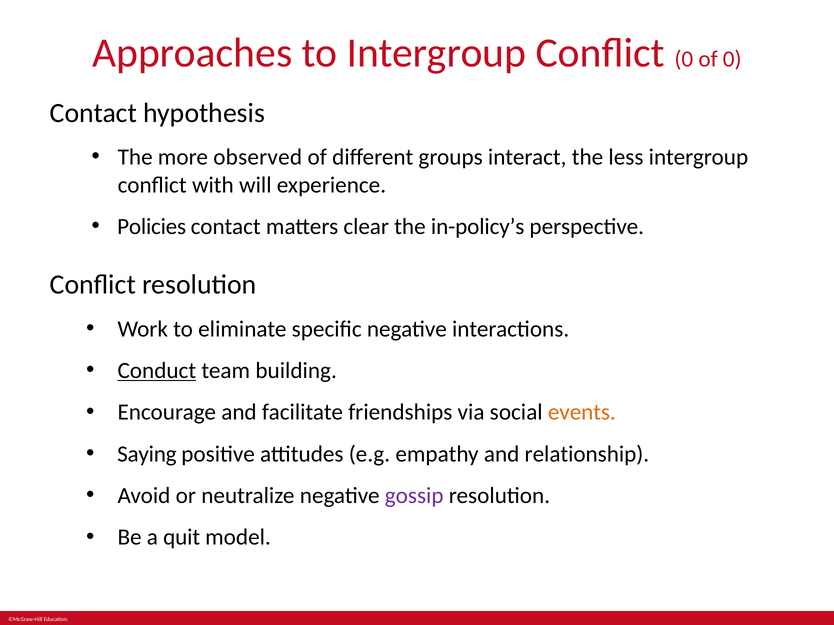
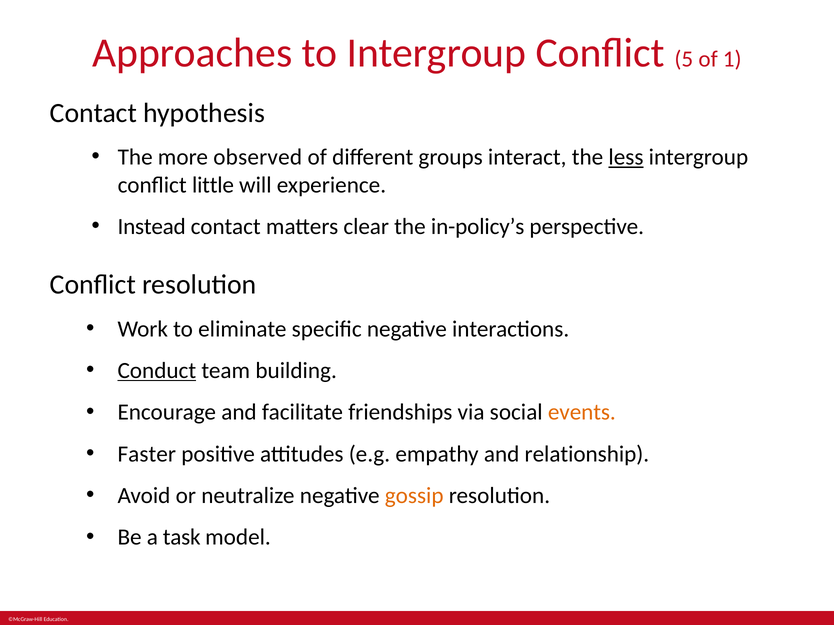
Conflict 0: 0 -> 5 (684, 59)
of 0: 0 -> 1 (732, 59)
less underline: none -> present (626, 157)
with: with -> little (213, 185)
Policies: Policies -> Instead (152, 227)
Saying: Saying -> Faster (147, 454)
gossip colour: purple -> orange (414, 496)
quit: quit -> task (182, 538)
